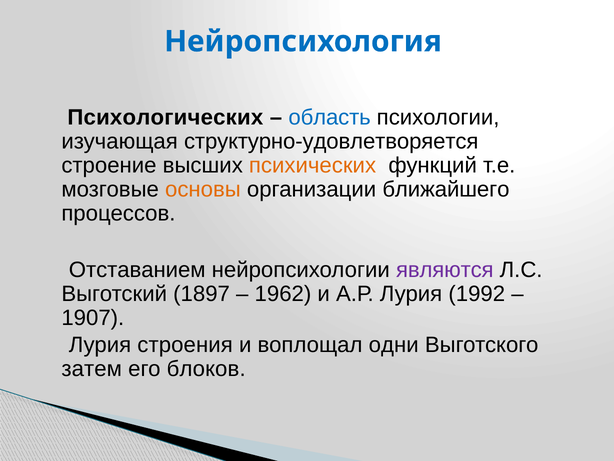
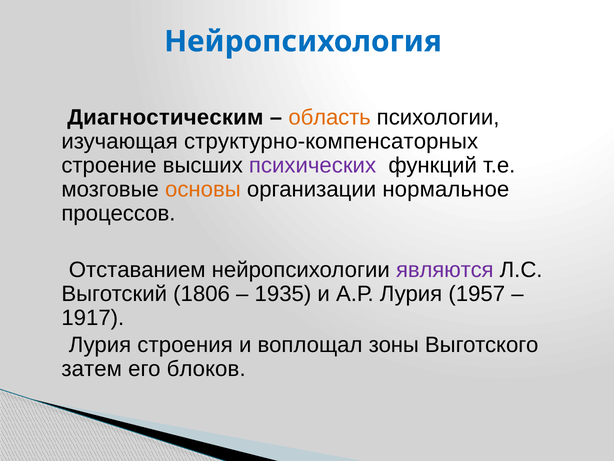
Психологических: Психологических -> Диагностическим (165, 117)
область colour: blue -> orange (330, 117)
структурно-удовлетворяется: структурно-удовлетворяется -> структурно-компенсаторных (331, 141)
психических colour: orange -> purple (313, 165)
ближайшего: ближайшего -> нормальное (446, 189)
1897: 1897 -> 1806 (202, 294)
1962: 1962 -> 1935 (283, 294)
1992: 1992 -> 1957 (477, 294)
1907: 1907 -> 1917 (93, 318)
одни: одни -> зоны (394, 345)
